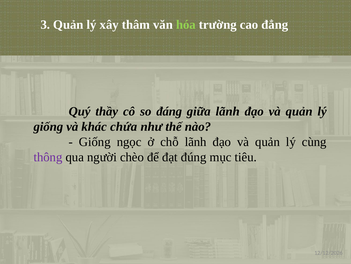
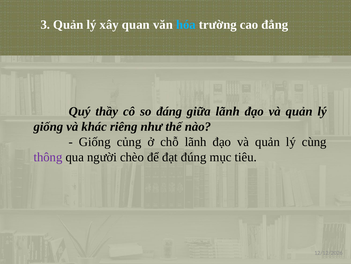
thâm: thâm -> quan (136, 25)
hóa colour: light green -> light blue (186, 25)
chứa: chứa -> riêng (124, 126)
ngọc: ngọc -> củng (129, 142)
